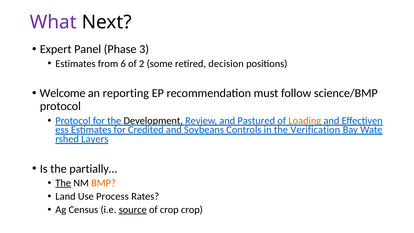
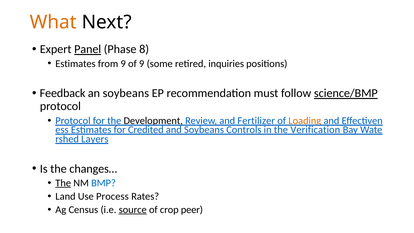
What colour: purple -> orange (53, 22)
Panel underline: none -> present (88, 49)
3: 3 -> 8 (144, 49)
from 6: 6 -> 9 (123, 64)
of 2: 2 -> 9 (142, 64)
decision: decision -> inquiries (226, 64)
Welcome: Welcome -> Feedback (63, 93)
an reporting: reporting -> soybeans (126, 93)
science/BMP underline: none -> present (346, 93)
Pastured: Pastured -> Fertilizer (256, 121)
partially…: partially… -> changes… (93, 169)
BMP colour: orange -> blue (103, 183)
crop crop: crop -> peer (192, 210)
